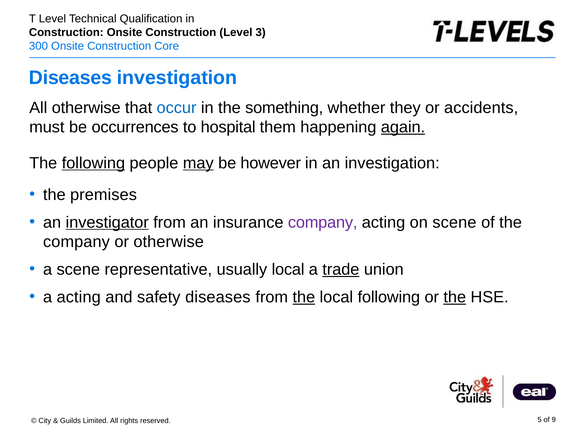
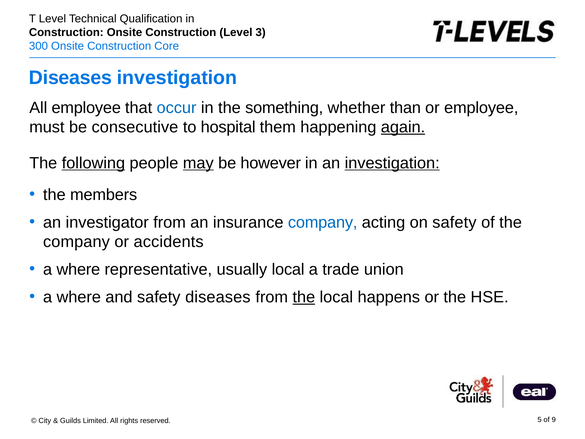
All otherwise: otherwise -> employee (86, 108)
they: they -> than (405, 108)
or accidents: accidents -> employee (481, 108)
occurrences: occurrences -> consecutive (135, 127)
investigation underline: none -> present (392, 163)
premises: premises -> members (104, 195)
investigator underline: present -> none (107, 222)
company colour: purple -> blue (323, 222)
on scene: scene -> safety (454, 222)
or otherwise: otherwise -> accidents (169, 242)
scene: scene -> where (78, 269)
trade underline: present -> none (341, 269)
acting: acting -> where (79, 297)
local following: following -> happens (389, 297)
the underline: present -> none (455, 297)
